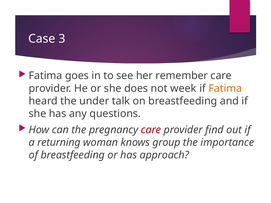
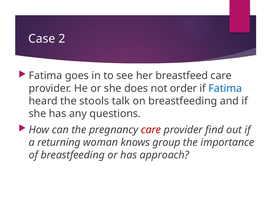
3: 3 -> 2 (62, 39)
remember: remember -> breastfeed (182, 76)
week: week -> order (183, 88)
Fatima colour: orange -> blue (225, 88)
under: under -> stools (94, 101)
